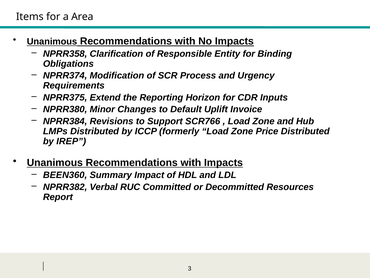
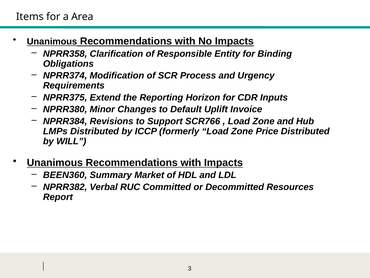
IREP: IREP -> WILL (71, 141)
Impact: Impact -> Market (149, 175)
